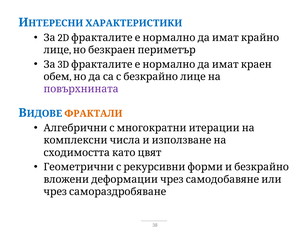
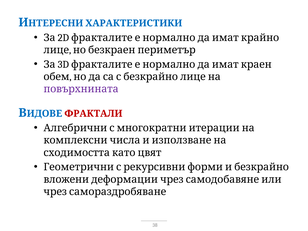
ФРАКТАЛИ colour: orange -> red (93, 114)
